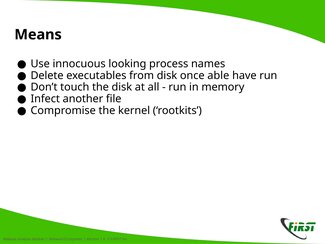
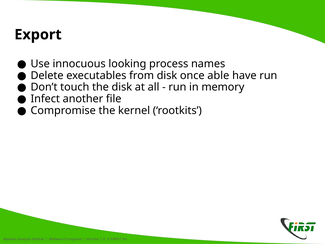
Means: Means -> Export (38, 35)
